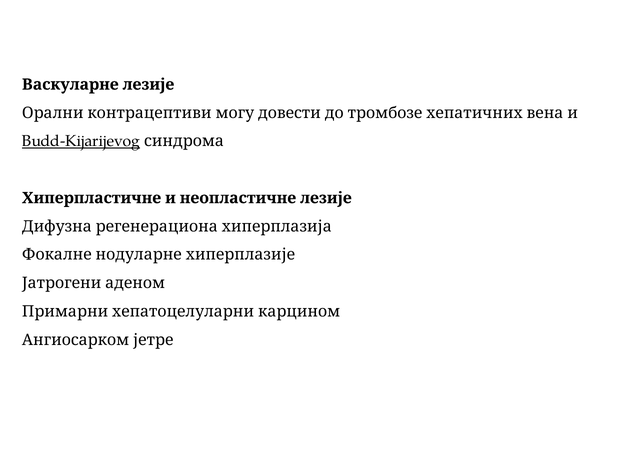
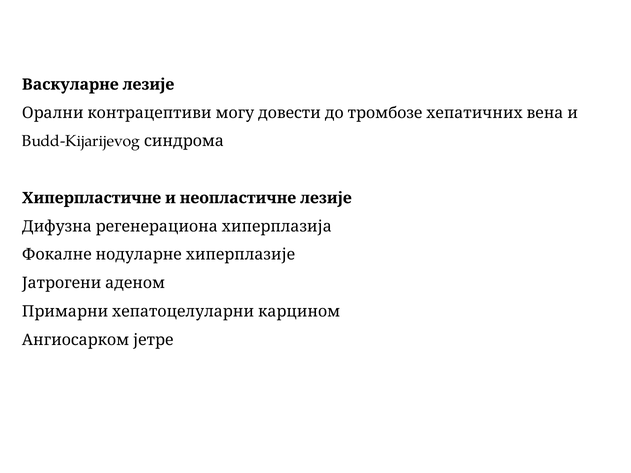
Budd-Kijarijevog underline: present -> none (81, 141)
